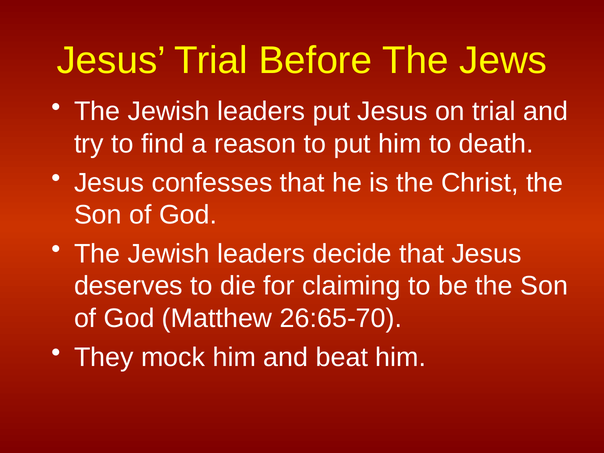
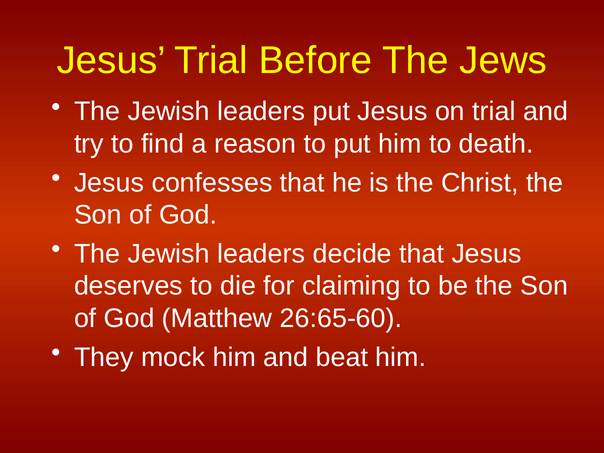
26:65-70: 26:65-70 -> 26:65-60 (341, 318)
